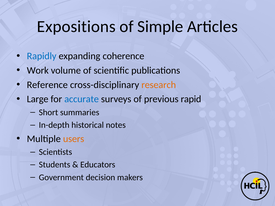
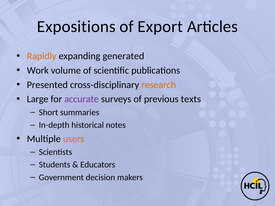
Simple: Simple -> Export (160, 27)
Rapidly colour: blue -> orange (42, 56)
coherence: coherence -> generated (123, 56)
Reference: Reference -> Presented (47, 85)
accurate colour: blue -> purple (82, 99)
rapid: rapid -> texts (191, 99)
